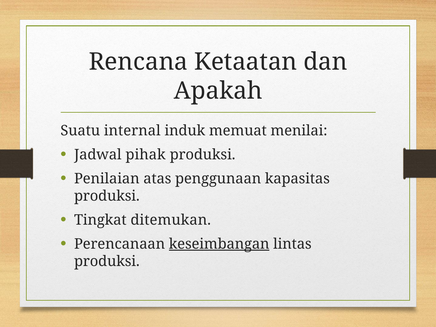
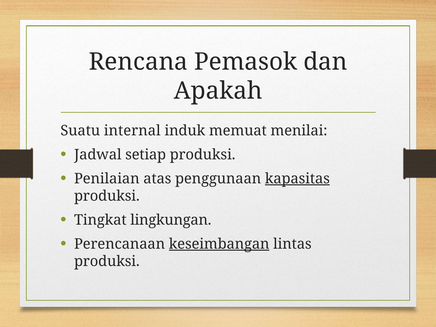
Ketaatan: Ketaatan -> Pemasok (246, 62)
pihak: pihak -> setiap (146, 155)
kapasitas underline: none -> present (297, 179)
ditemukan: ditemukan -> lingkungan (171, 220)
